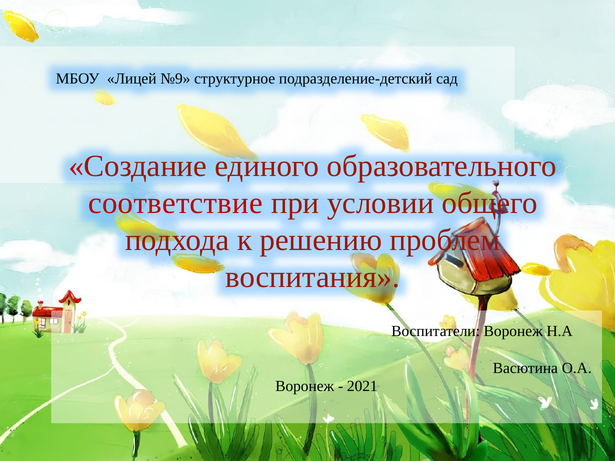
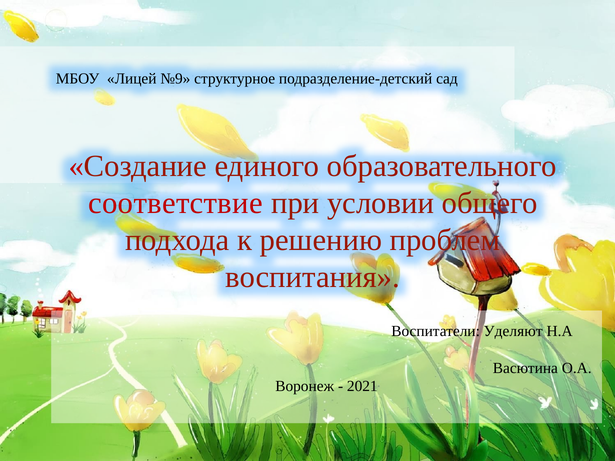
Воспитатели Воронеж: Воронеж -> Уделяют (513, 331)
